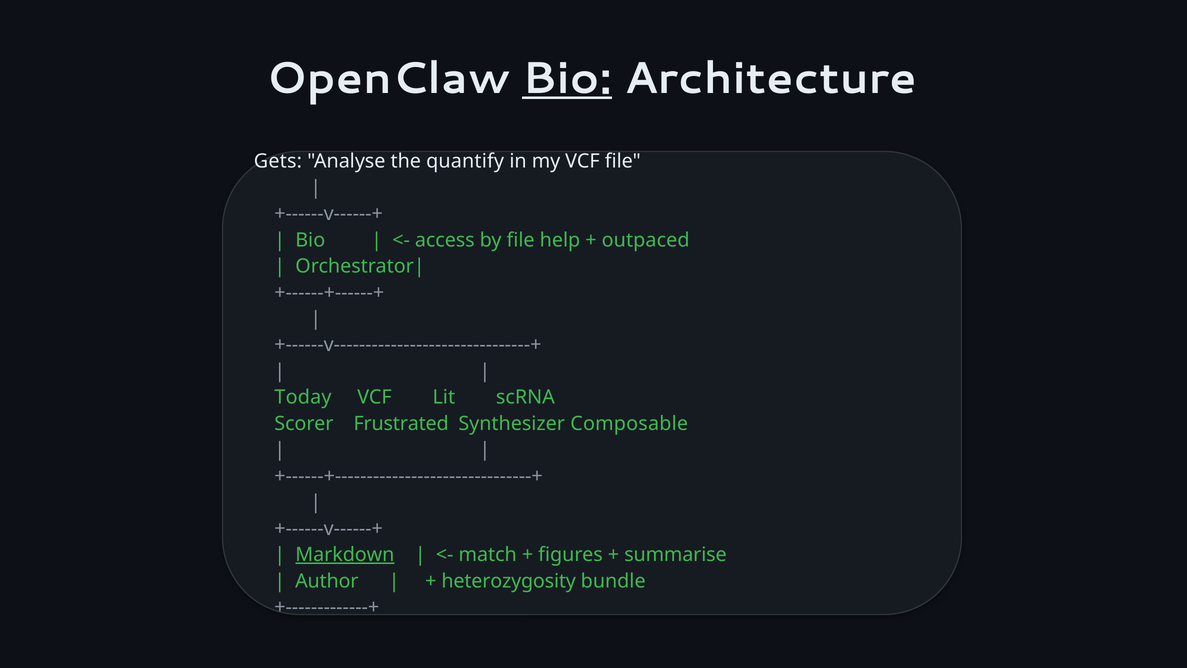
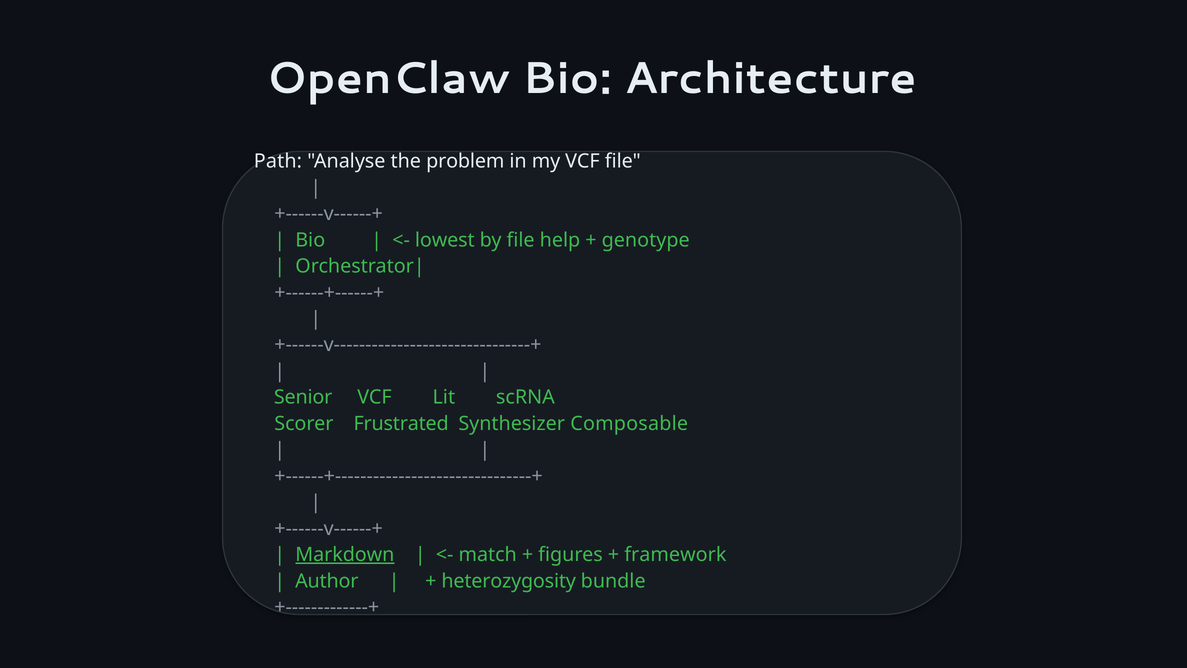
Bio underline: present -> none (567, 79)
Gets: Gets -> Path (278, 161)
quantify: quantify -> problem (465, 161)
access: access -> lowest (445, 240)
outpaced: outpaced -> genotype (646, 240)
Today: Today -> Senior (303, 397)
summarise: summarise -> framework (675, 555)
